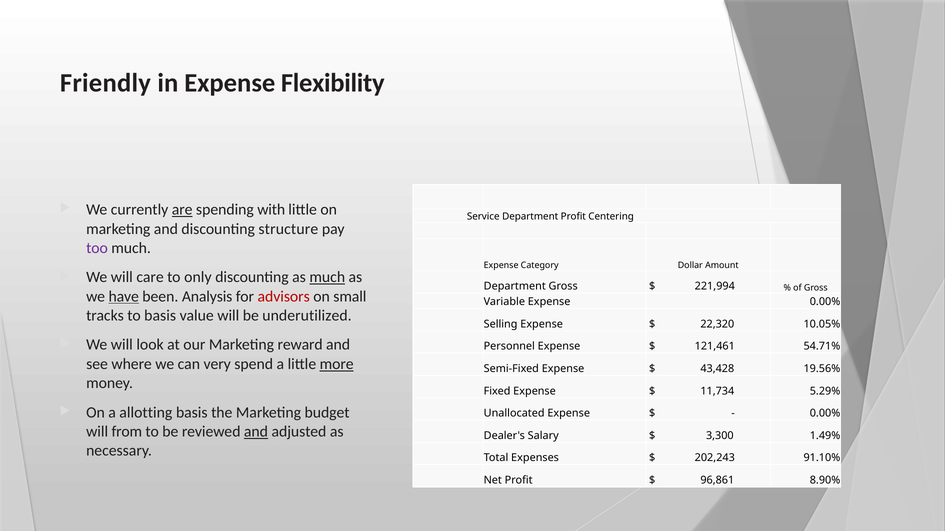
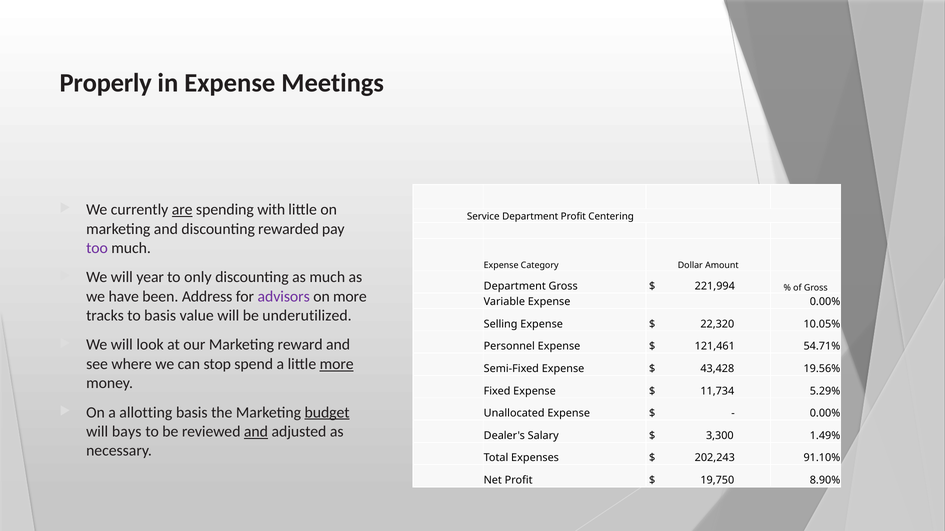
Friendly: Friendly -> Properly (106, 83)
Flexibility: Flexibility -> Meetings (333, 83)
structure: structure -> rewarded (288, 229)
care: care -> year (150, 278)
much underline: present -> none (327, 278)
have underline: present -> none (124, 297)
Analysis: Analysis -> Address (207, 297)
advisors colour: red -> purple (284, 297)
on small: small -> more (350, 297)
very: very -> stop (217, 364)
budget underline: none -> present (327, 413)
from: from -> bays (127, 432)
96,861: 96,861 -> 19,750 (717, 481)
